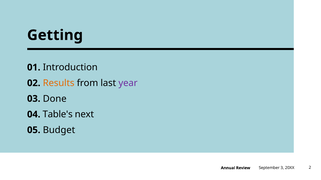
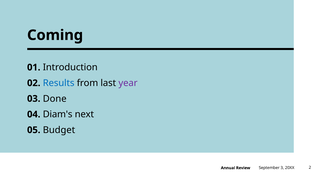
Getting: Getting -> Coming (55, 35)
Results colour: orange -> blue (59, 83)
Table's: Table's -> Diam's (58, 115)
